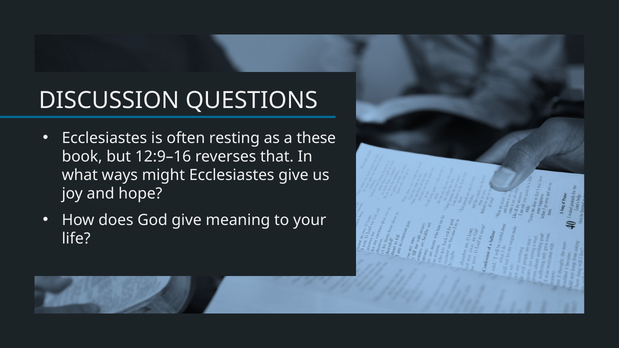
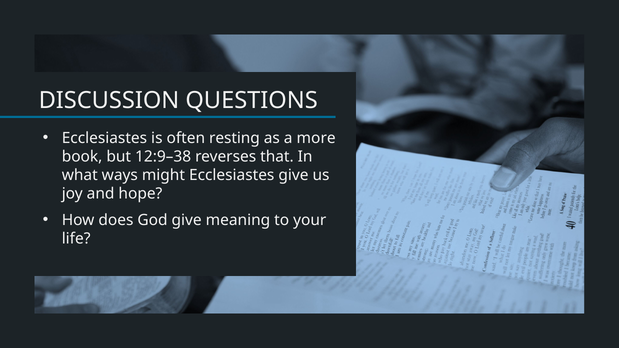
these: these -> more (316, 138)
12:9–16: 12:9–16 -> 12:9–38 (163, 157)
